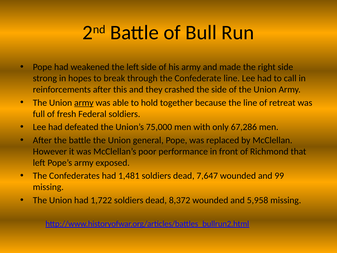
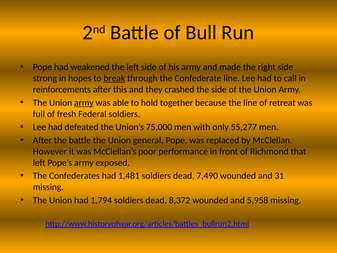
break underline: none -> present (114, 78)
67,286: 67,286 -> 55,277 (244, 127)
7,647: 7,647 -> 7,490 (207, 176)
99: 99 -> 31 (279, 176)
1,722: 1,722 -> 1,794 (101, 200)
